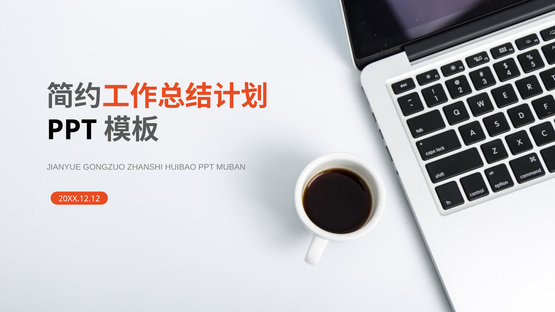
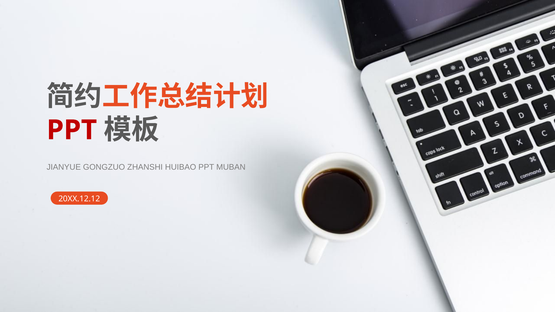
PPT colour: black -> red (72, 130)
